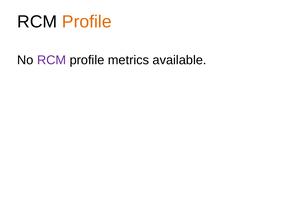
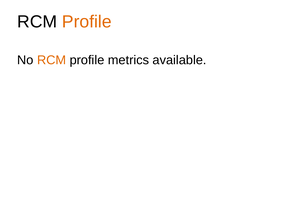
RCM colour: purple -> orange (52, 60)
